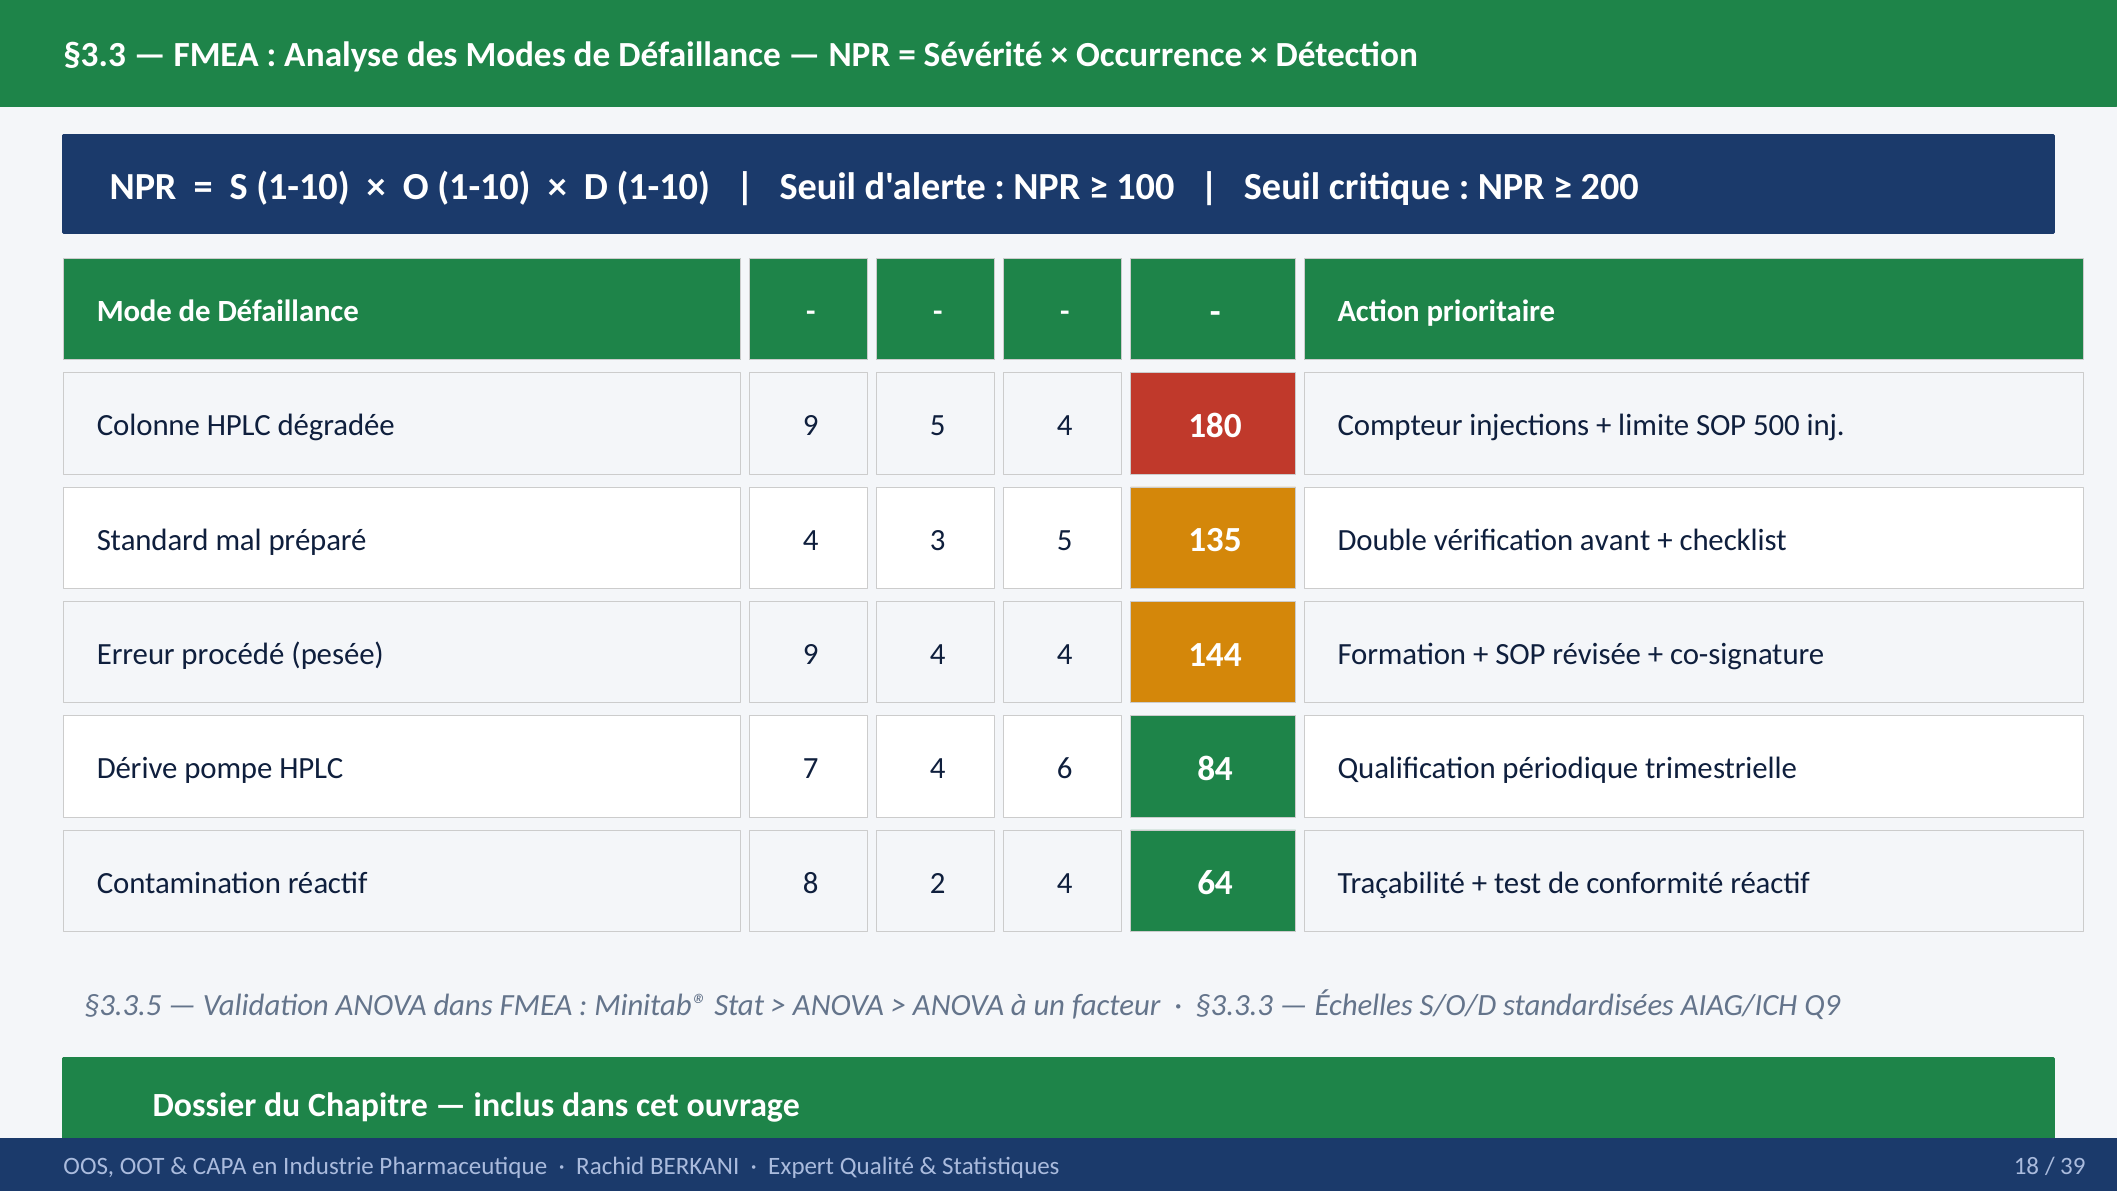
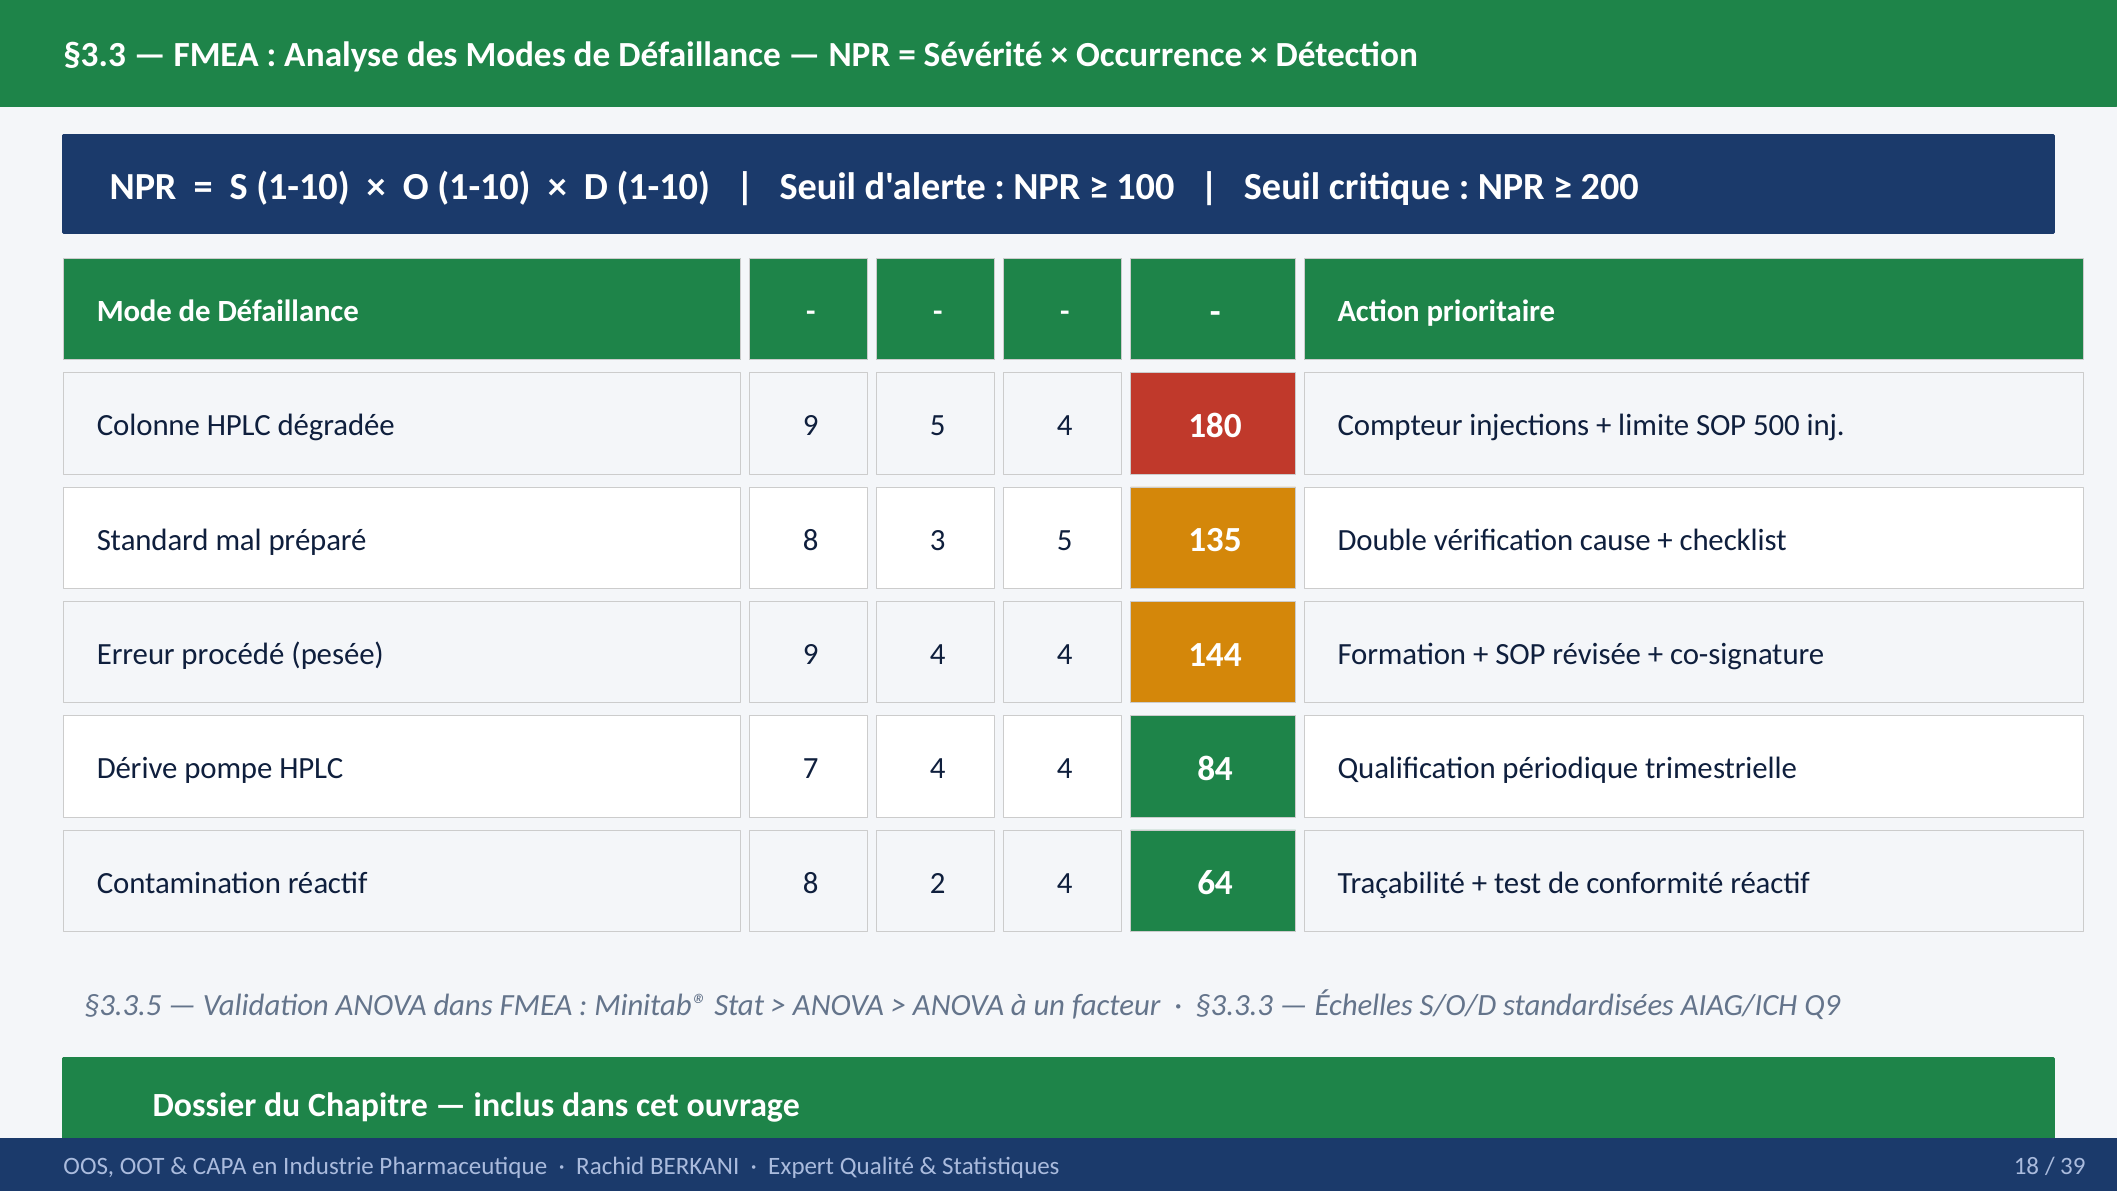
préparé 4: 4 -> 8 (811, 540)
vérification avant: avant -> cause (1615, 540)
7 4 6: 6 -> 4 (1065, 768)
